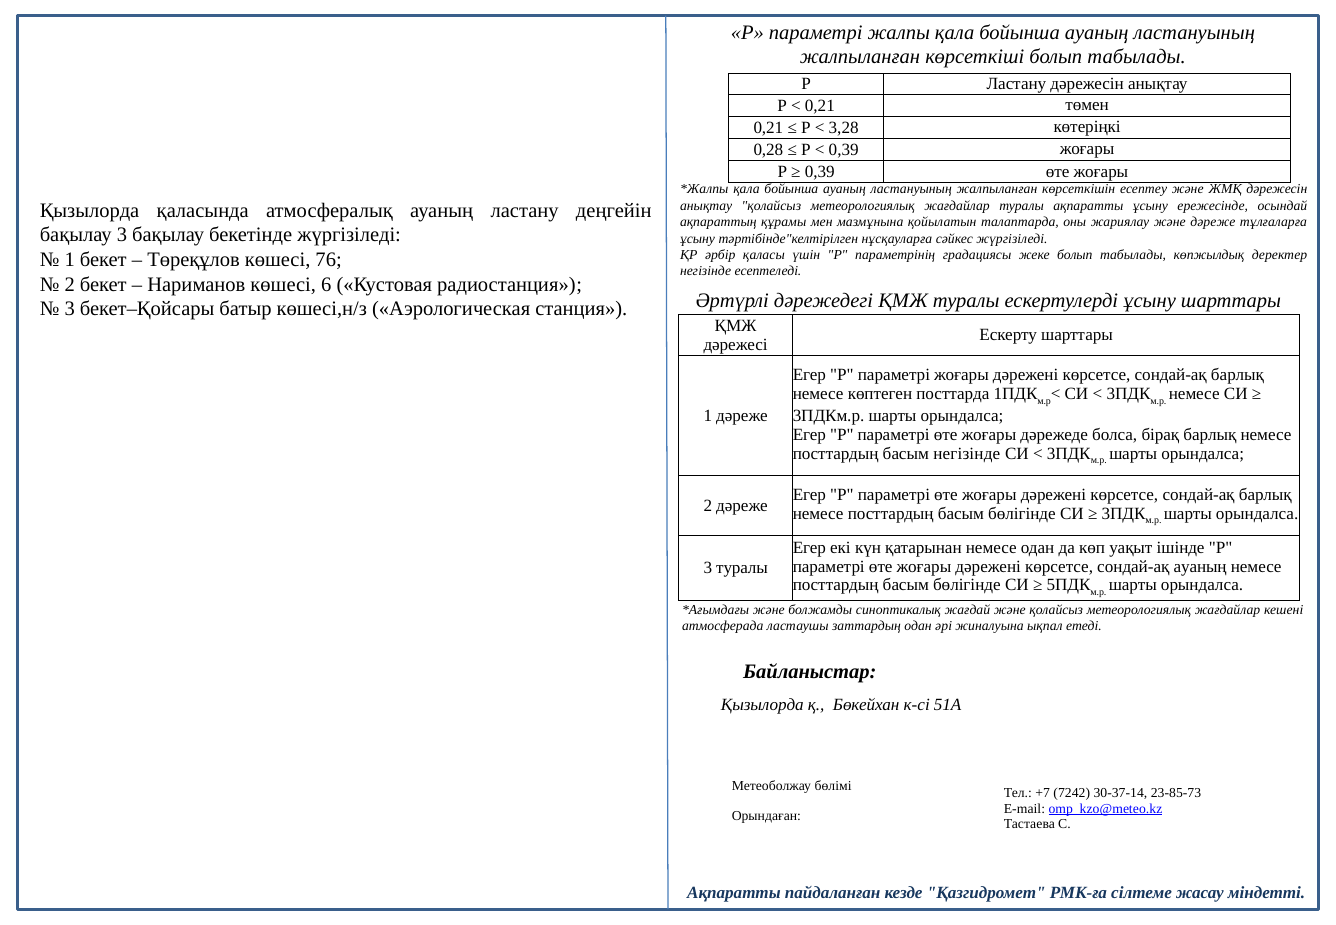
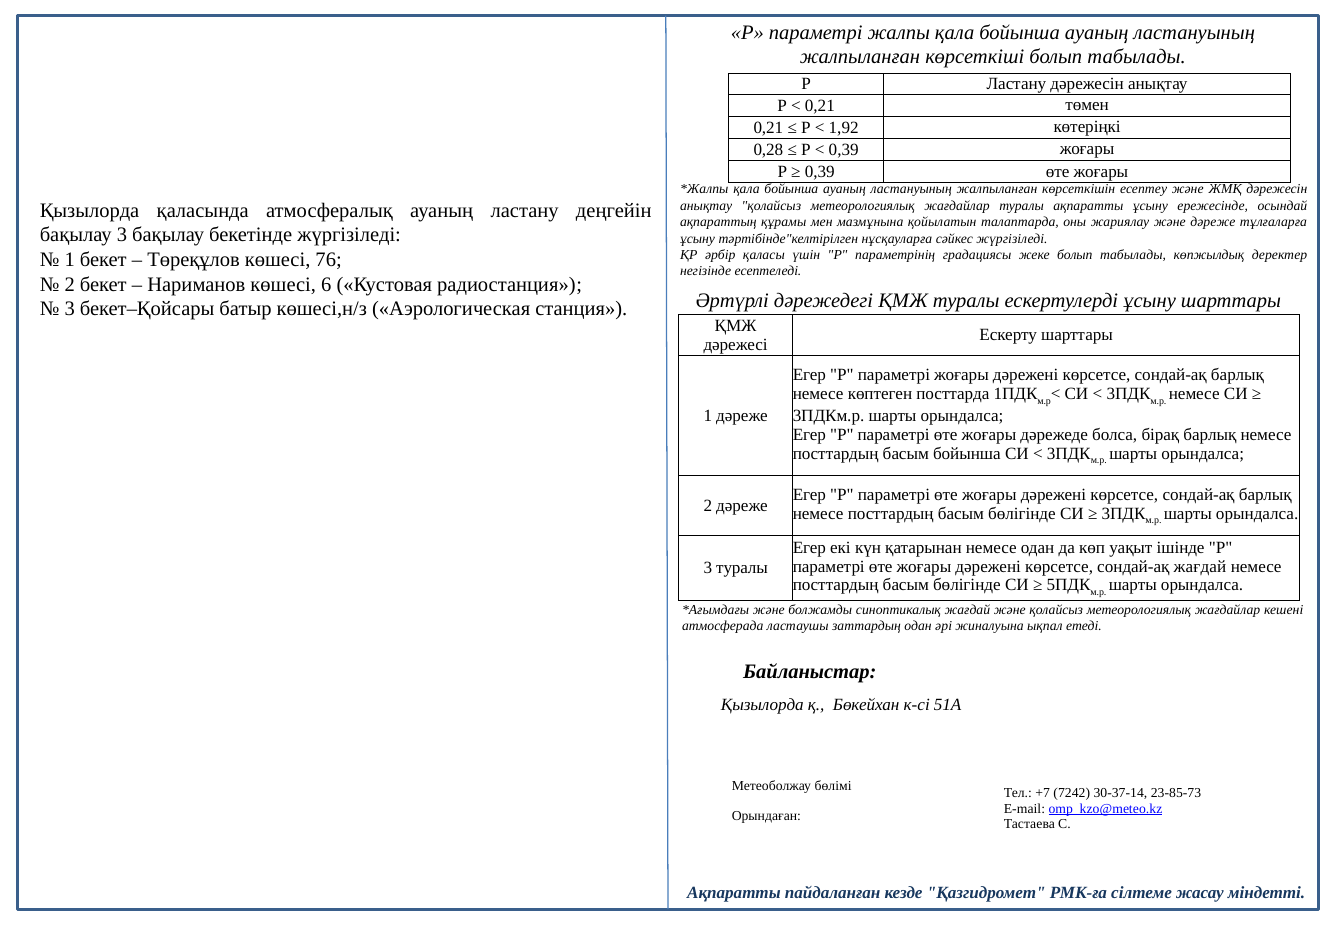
3,28: 3,28 -> 1,92 (844, 128)
басым негізінде: негізінде -> бойынша (967, 453)
сондай-ақ ауаның: ауаның -> жағдай (1200, 566)
